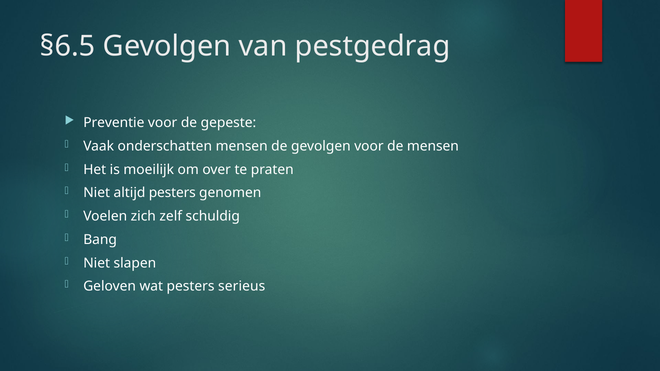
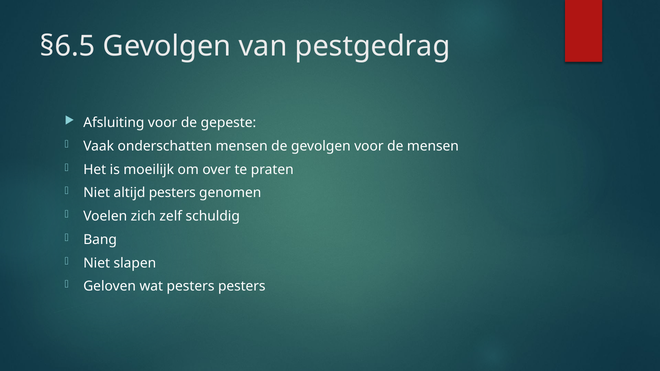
Preventie: Preventie -> Afsluiting (114, 123)
pesters serieus: serieus -> pesters (242, 287)
